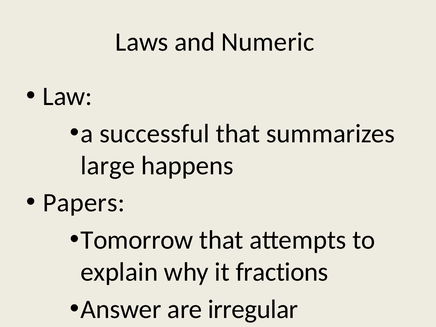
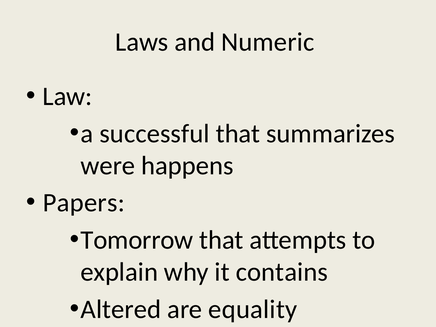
large: large -> were (108, 166)
fractions: fractions -> contains (282, 272)
Answer: Answer -> Altered (121, 309)
irregular: irregular -> equality (253, 309)
